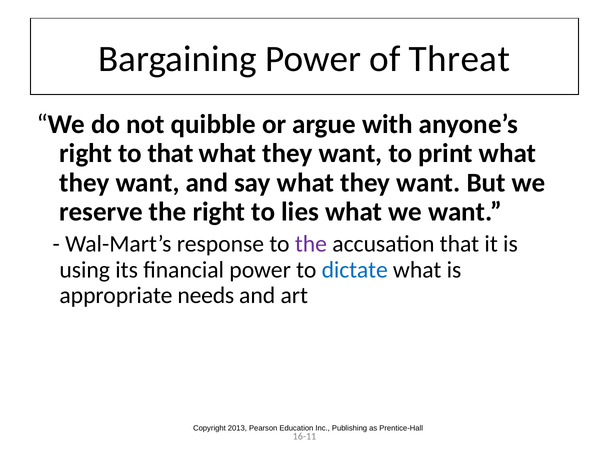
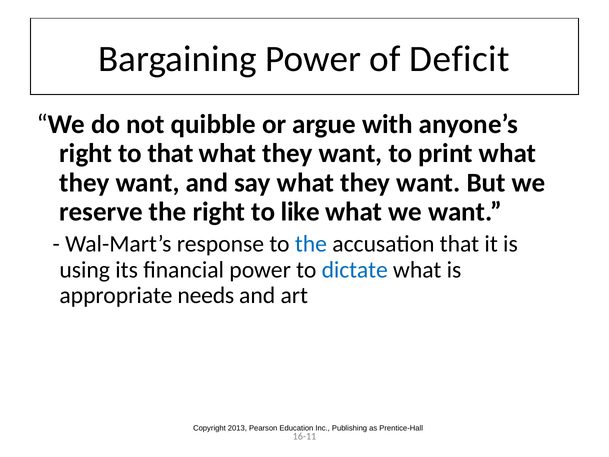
Threat: Threat -> Deficit (459, 59)
lies: lies -> like (300, 212)
the colour: purple -> blue (311, 244)
